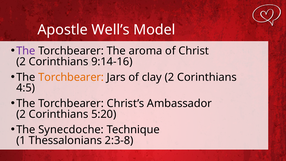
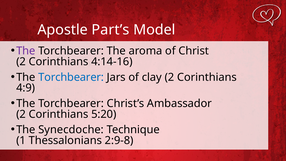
Well’s: Well’s -> Part’s (110, 30)
9:14-16: 9:14-16 -> 4:14-16 (112, 62)
Torchbearer colour: orange -> blue (71, 77)
4:5: 4:5 -> 4:9 (26, 88)
2:3-8: 2:3-8 -> 2:9-8 (119, 140)
